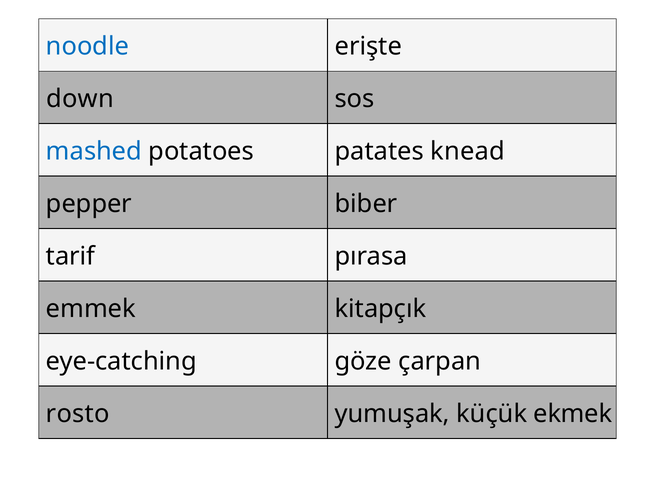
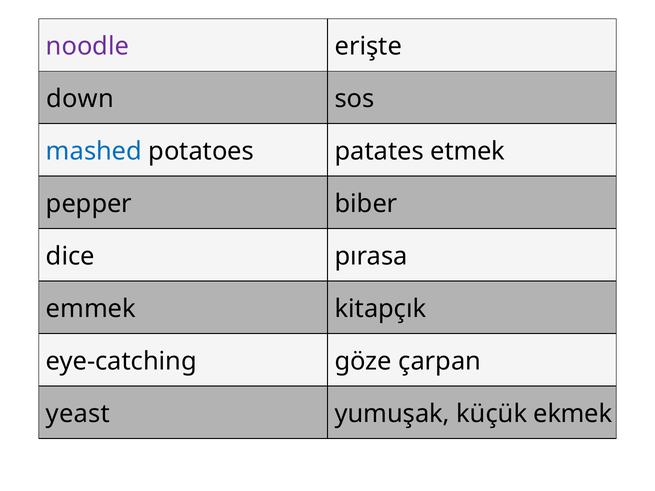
noodle colour: blue -> purple (87, 46)
knead: knead -> etmek (468, 151)
tarif: tarif -> dice (70, 256)
rosto: rosto -> yeast (78, 414)
